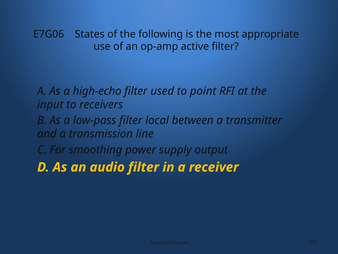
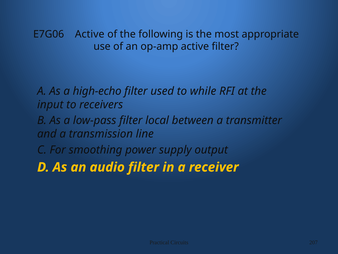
E7G06 States: States -> Active (90, 34)
point: point -> while (203, 91)
